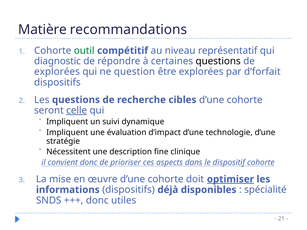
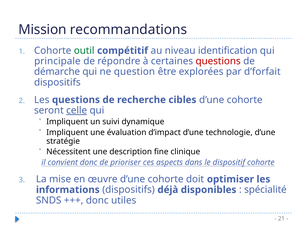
Matière: Matière -> Mission (42, 30)
représentatif: représentatif -> identification (228, 51)
diagnostic: diagnostic -> principale (57, 61)
questions colour: black -> red (218, 61)
explorées: explorées -> démarche (57, 72)
optimiser underline: present -> none (230, 179)
